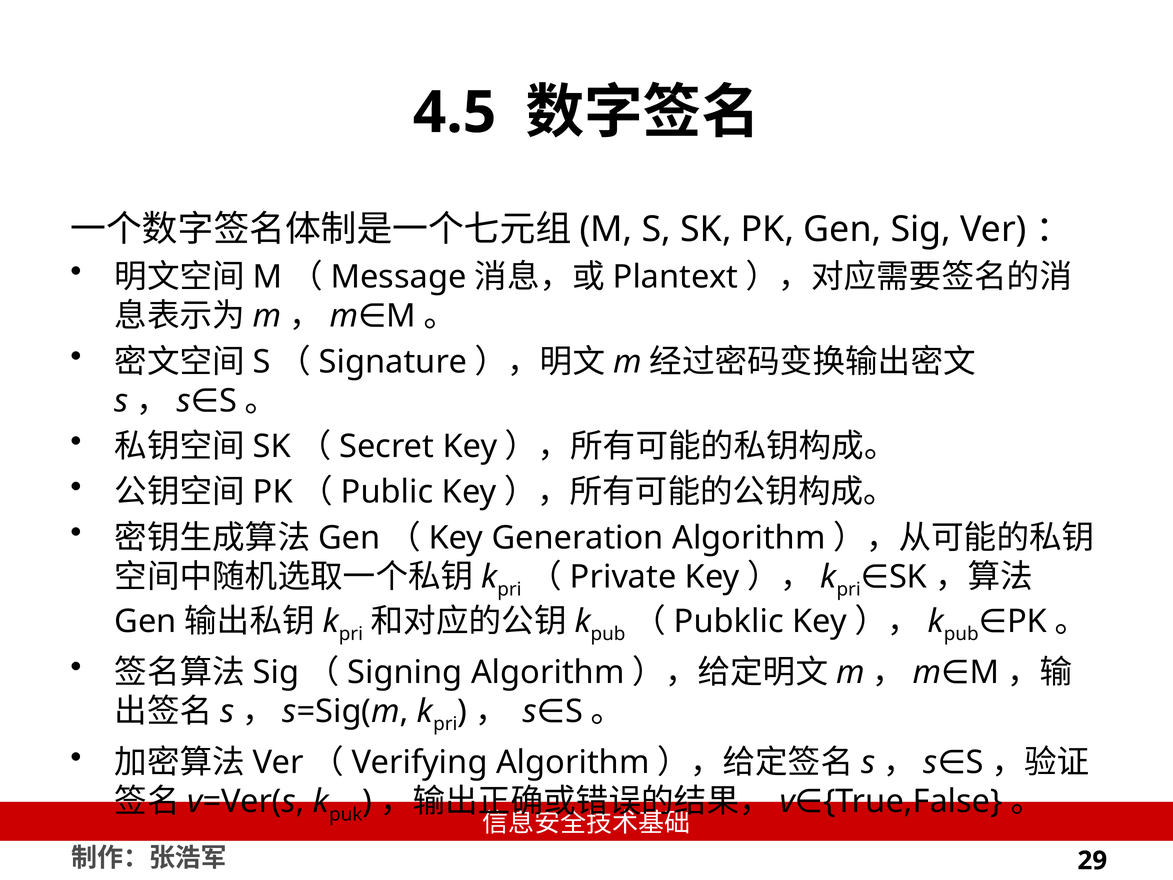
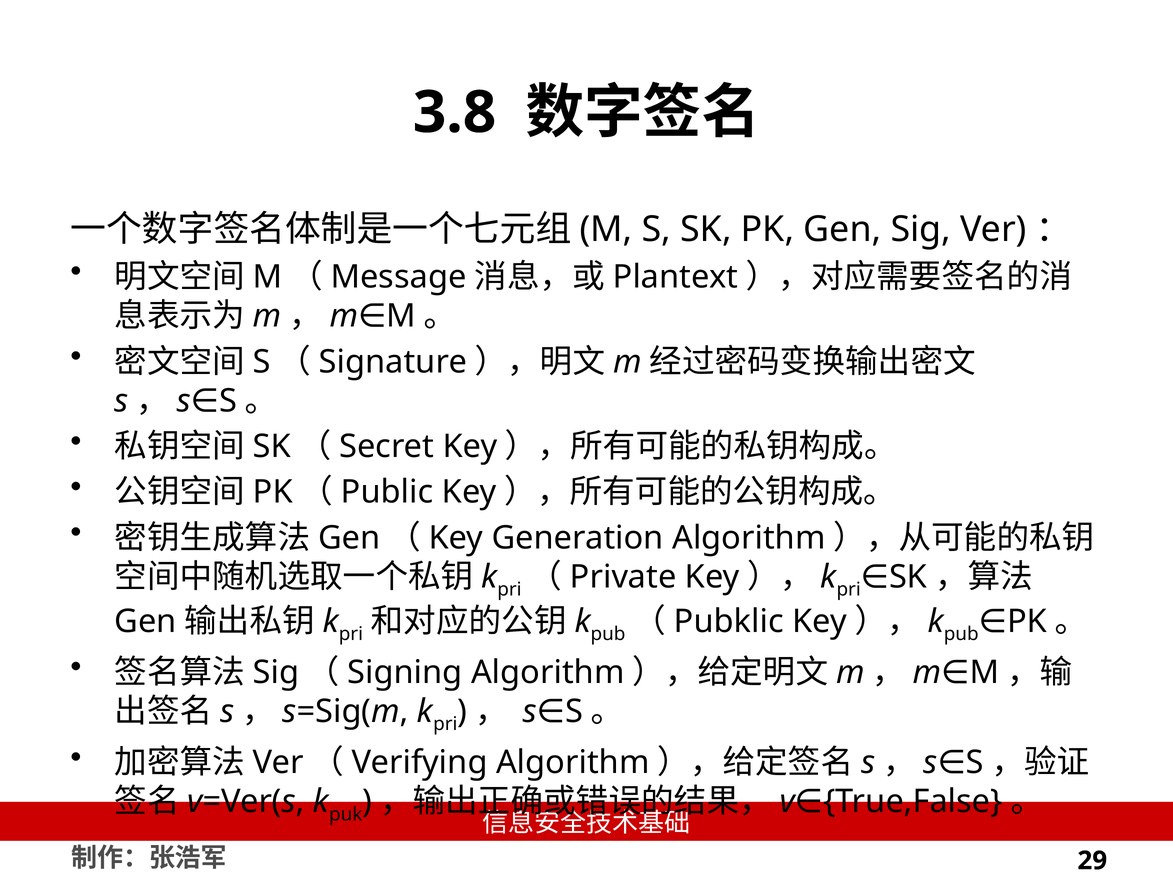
4.5: 4.5 -> 3.8 (455, 113)
